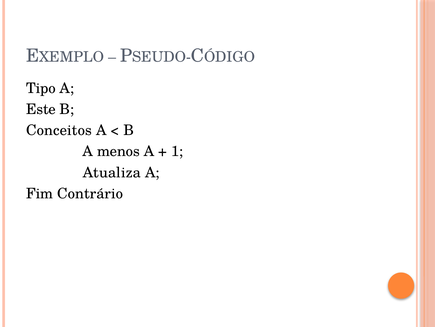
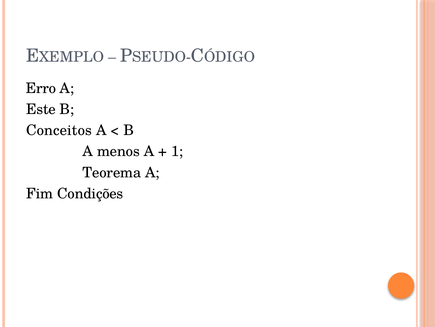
Tipo: Tipo -> Erro (41, 88)
Atualiza: Atualiza -> Teorema (112, 172)
Contrário: Contrário -> Condições (90, 193)
